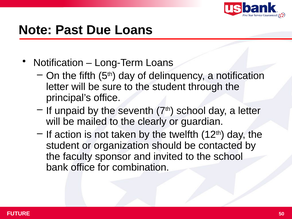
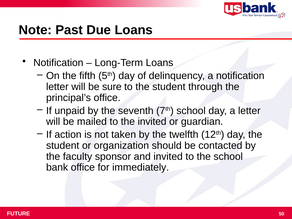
the clearly: clearly -> invited (152, 122)
combination: combination -> immediately (141, 167)
